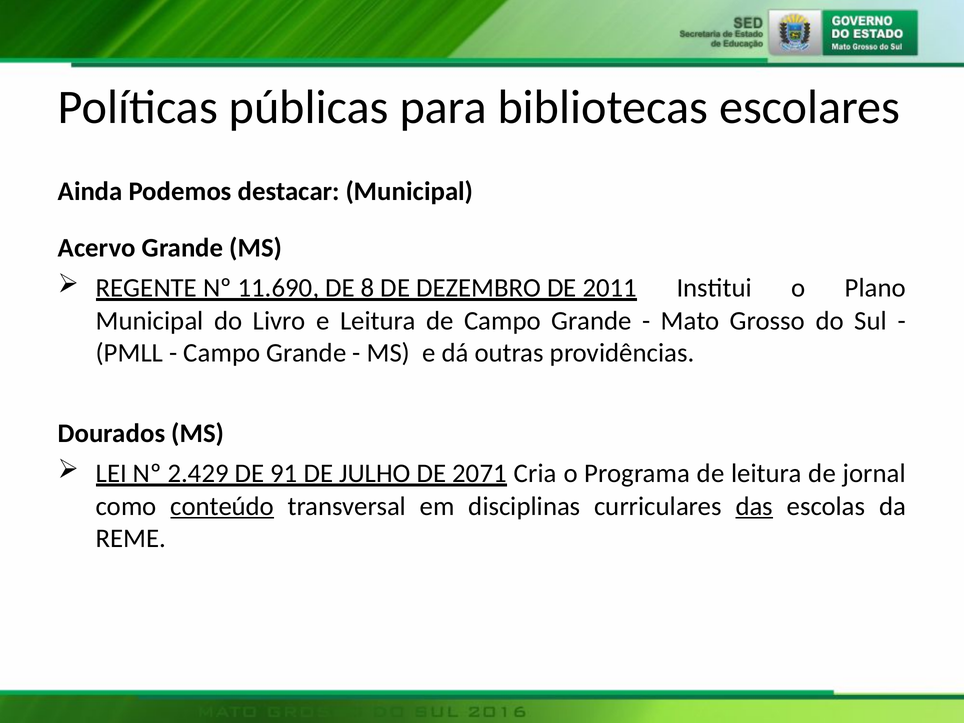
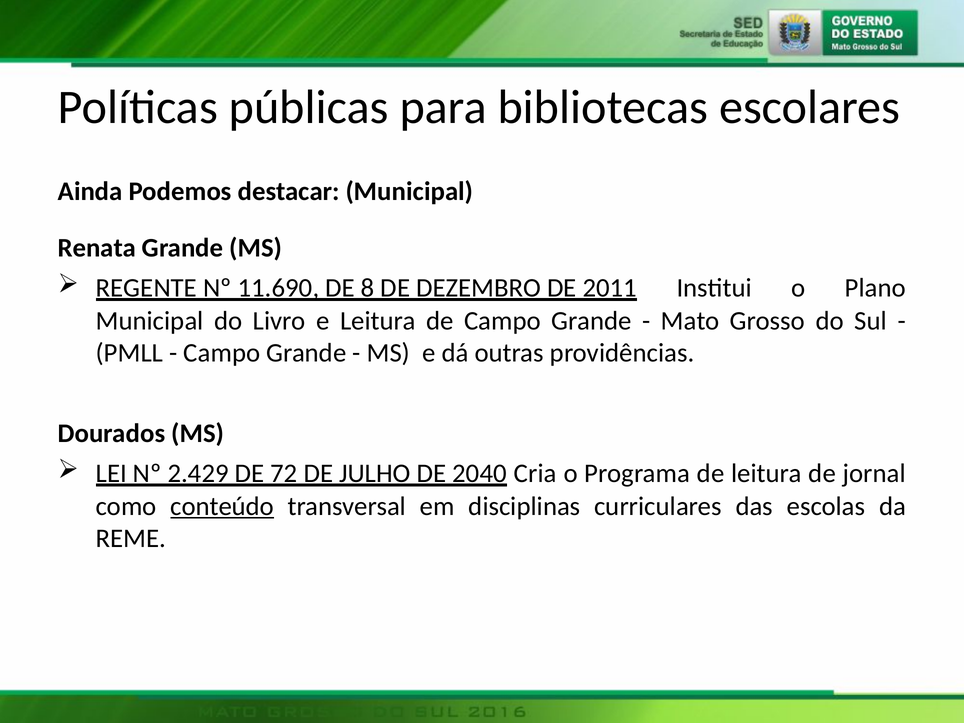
Acervo: Acervo -> Renata (97, 248)
91: 91 -> 72 (284, 473)
2071: 2071 -> 2040 (480, 473)
das underline: present -> none (754, 506)
